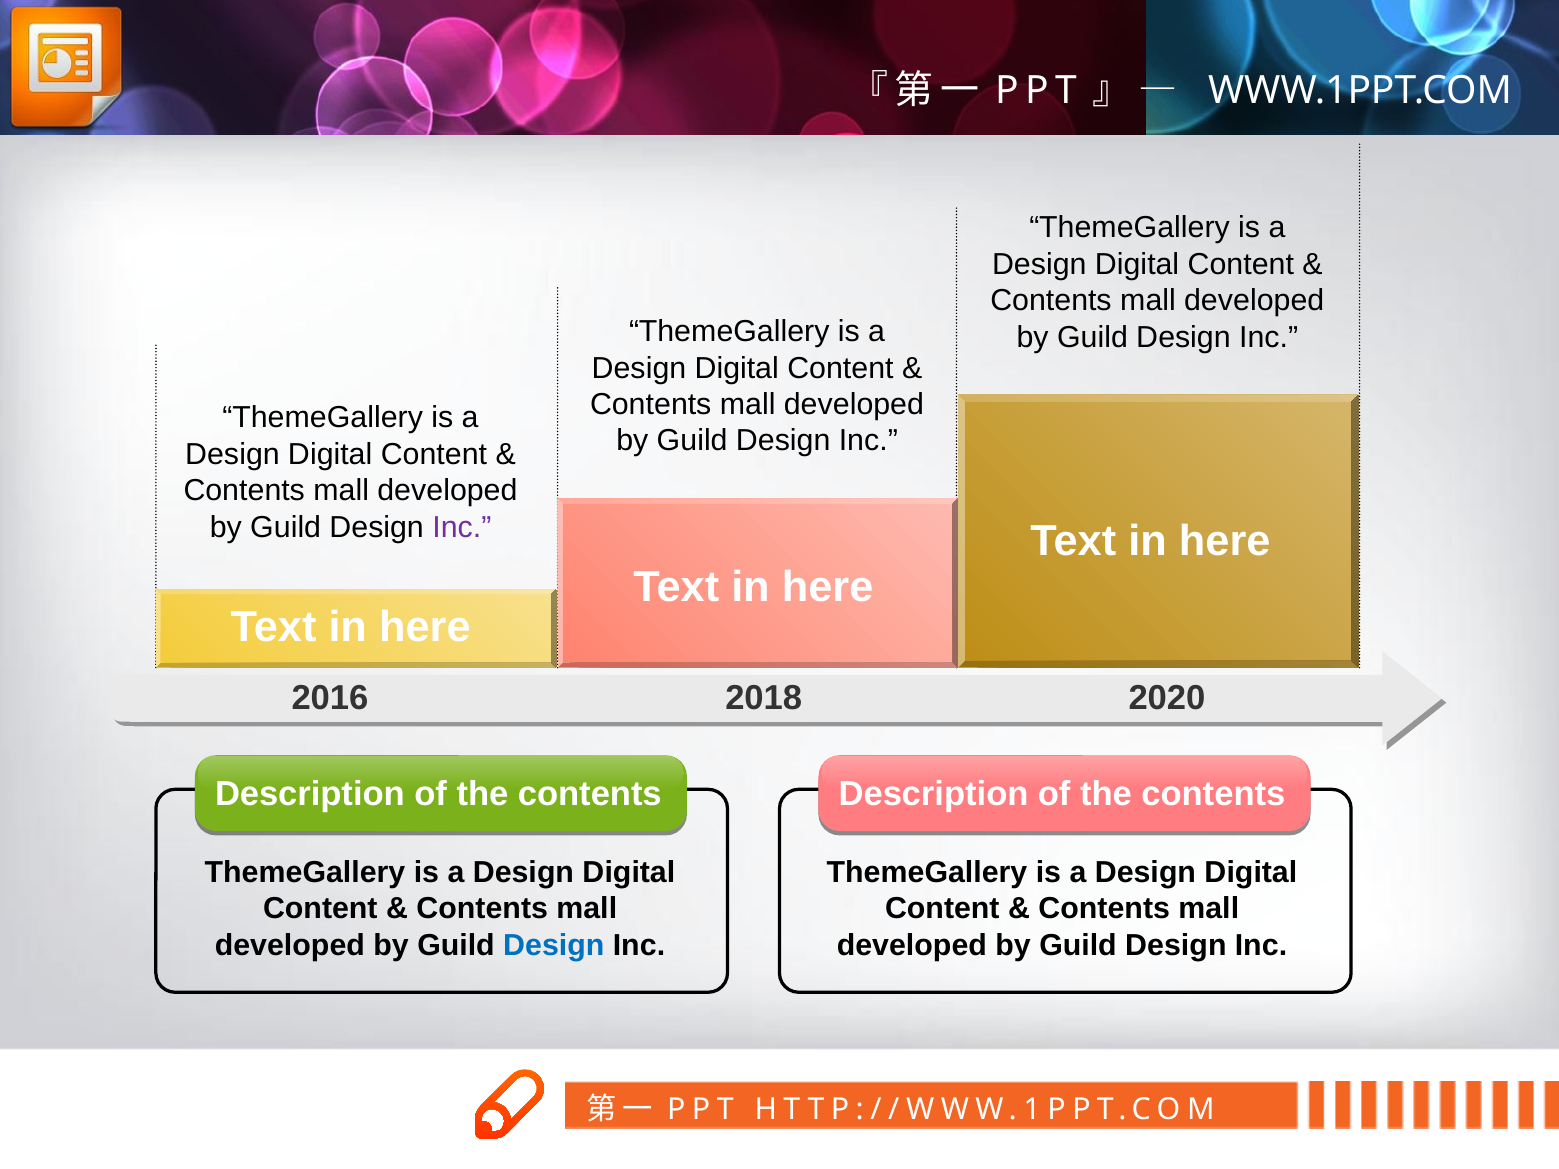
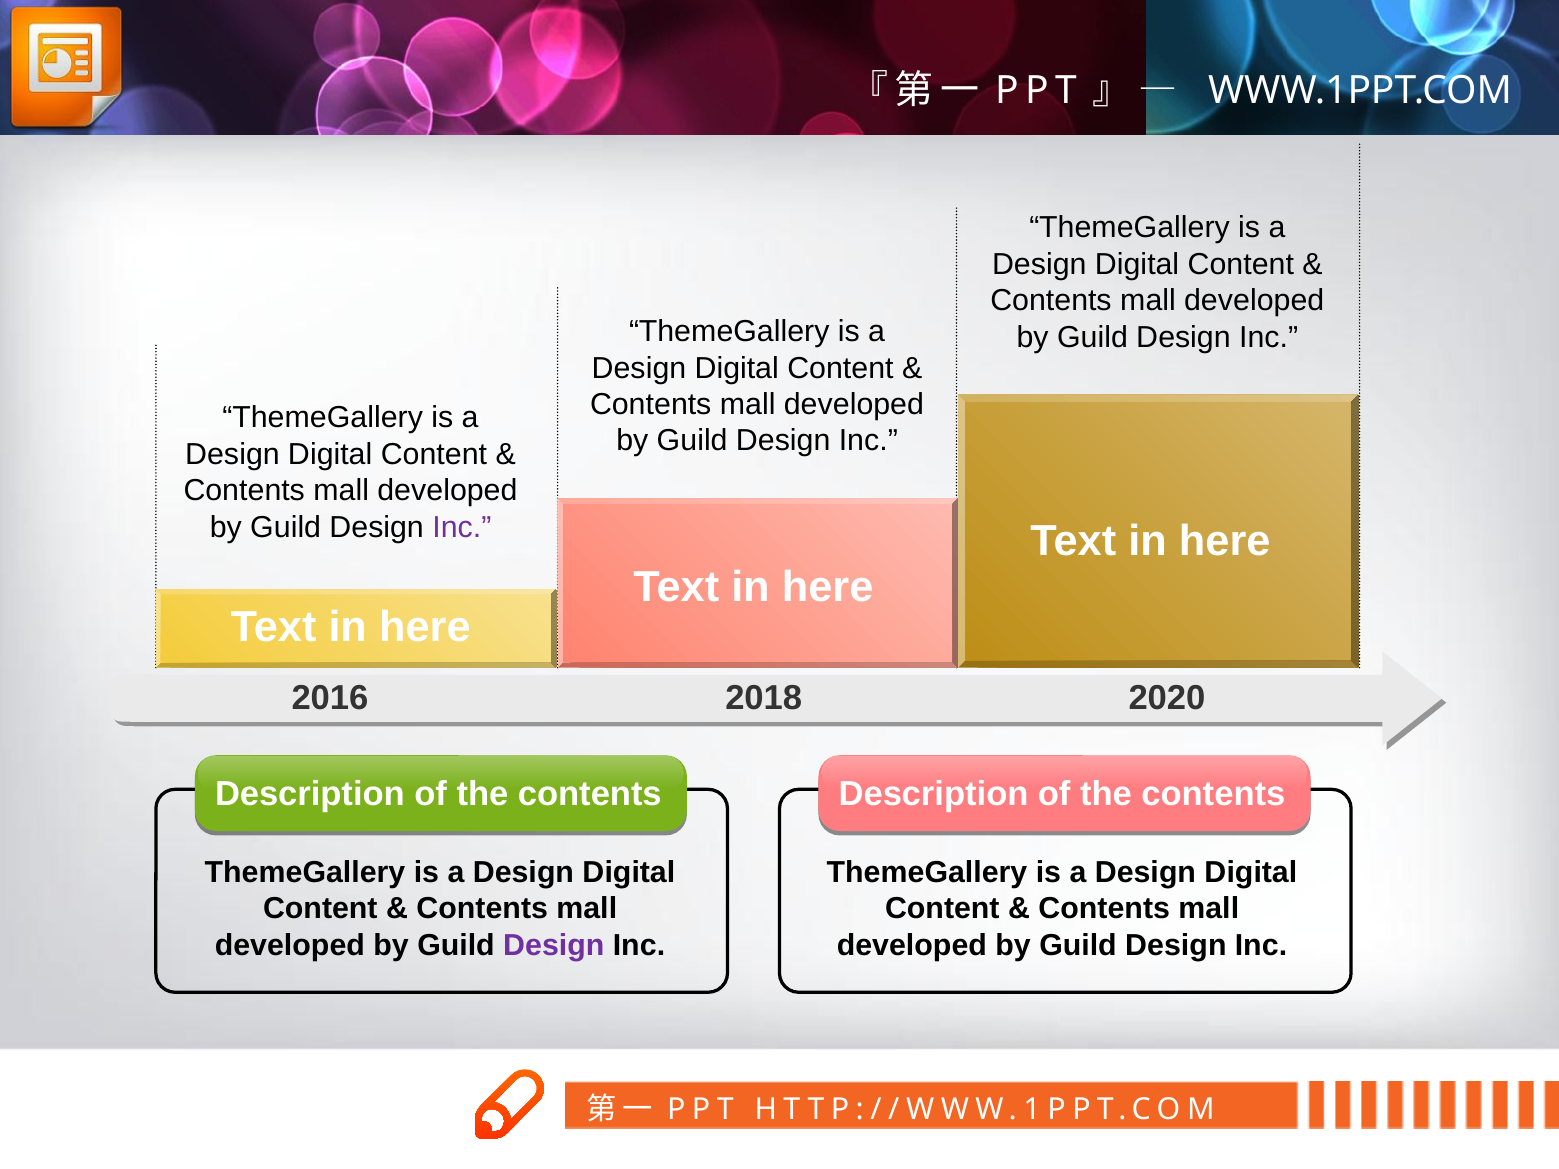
Design colour: blue -> purple (554, 945)
